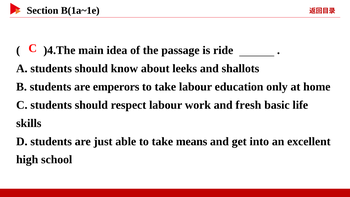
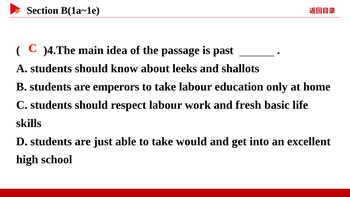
ride: ride -> past (223, 50)
means: means -> would (191, 141)
